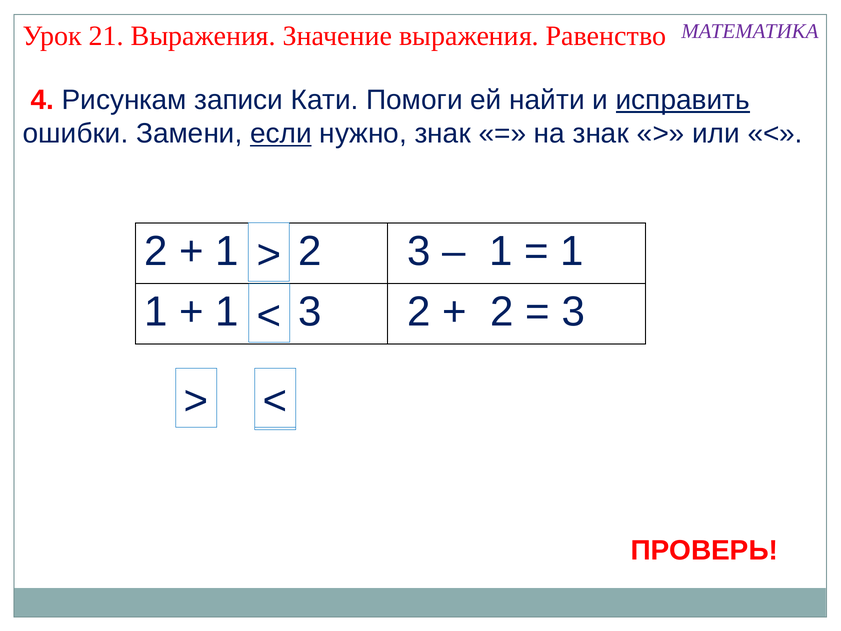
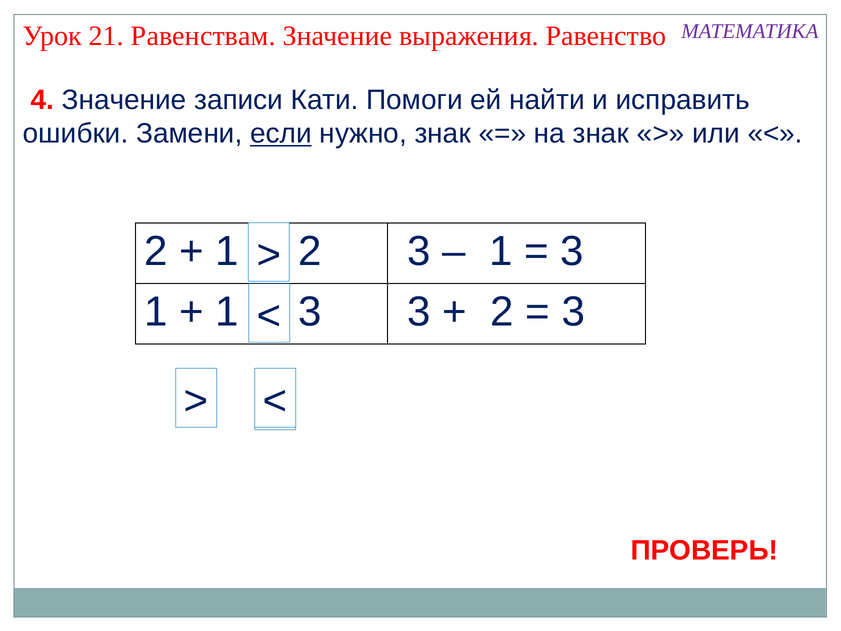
21 Выражения: Выражения -> Равенствам (203, 36)
4 Рисункам: Рисункам -> Значение (124, 100)
исправить underline: present -> none (683, 100)
1: 1 -> 3 (572, 251)
3 2: 2 -> 3 (419, 312)
